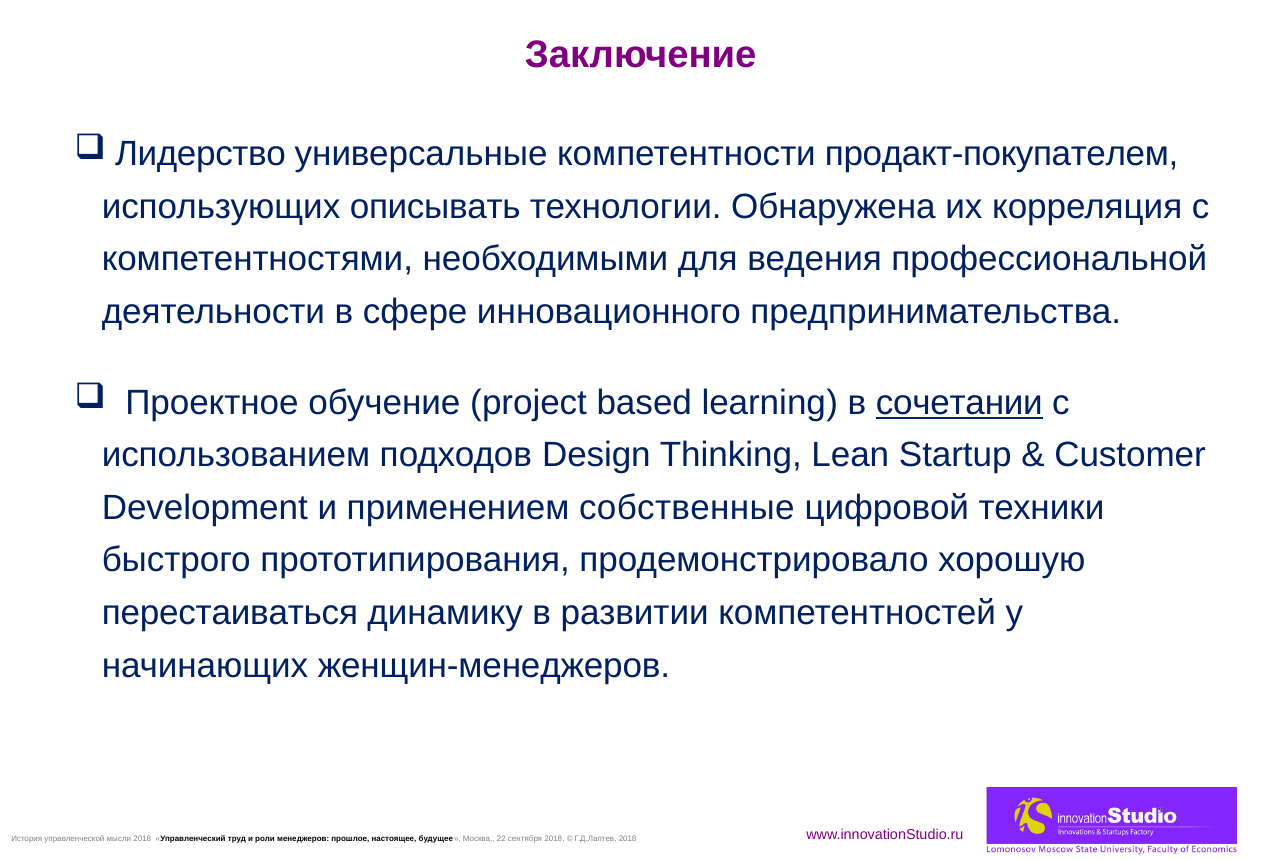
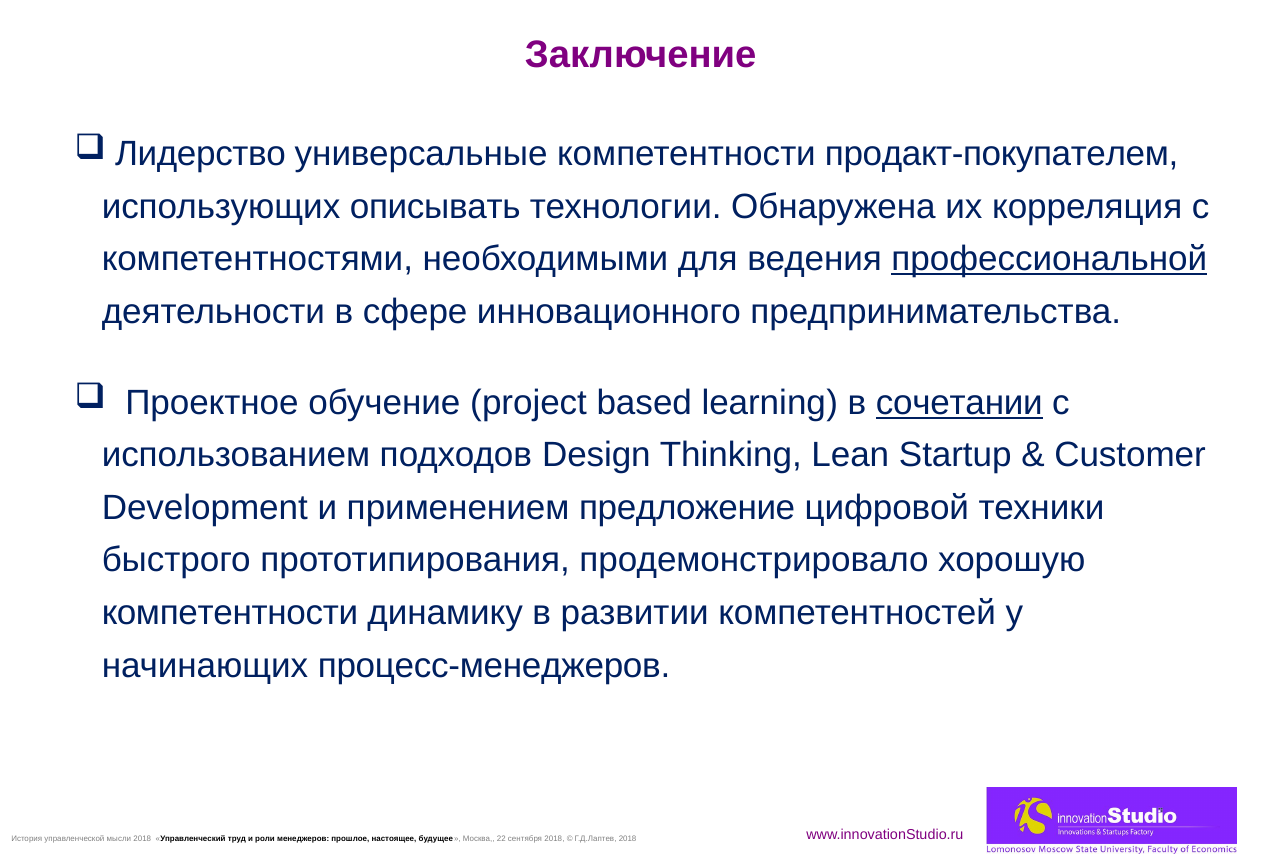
профессиональной underline: none -> present (1049, 259)
собственные: собственные -> предложение (687, 508)
перестаиваться: перестаиваться -> компетентности (230, 613)
женщин-менеджеров: женщин-менеджеров -> процесс-менеджеров (494, 665)
